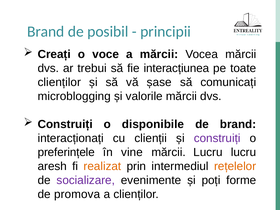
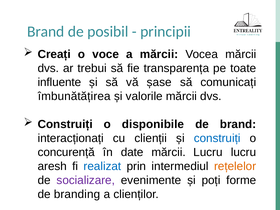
interacțiunea: interacțiunea -> transparența (176, 68)
clienților: clienților -> influente (59, 82)
microblogging: microblogging -> îmbunătățirea (74, 96)
construiți colour: purple -> blue (217, 138)
preferințele: preferințele -> concurență (66, 152)
vine: vine -> date (132, 152)
realizat colour: orange -> blue (102, 166)
promova: promova -> branding (77, 194)
